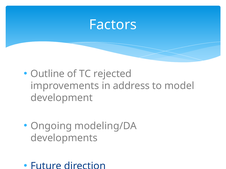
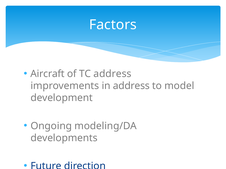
Outline: Outline -> Aircraft (48, 74)
TC rejected: rejected -> address (112, 74)
